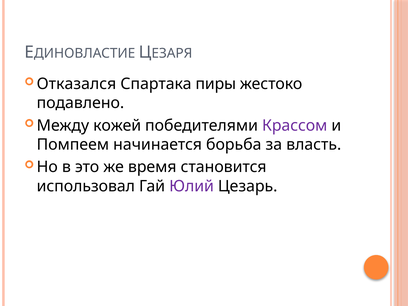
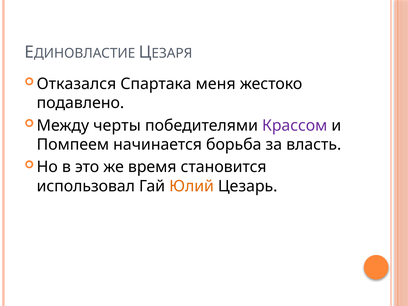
пиры: пиры -> меня (216, 84)
кожей: кожей -> черты (117, 126)
Юлий colour: purple -> orange (192, 186)
